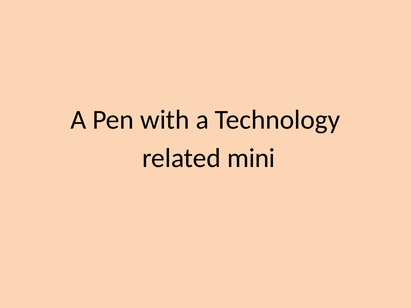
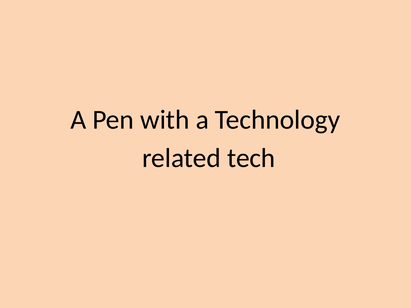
mini: mini -> tech (251, 158)
